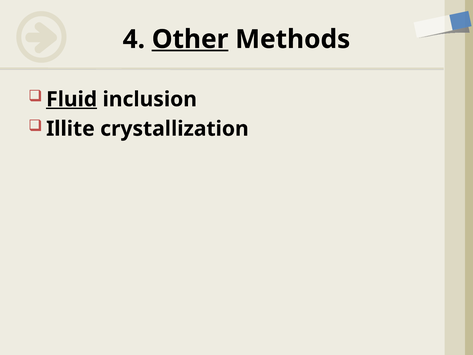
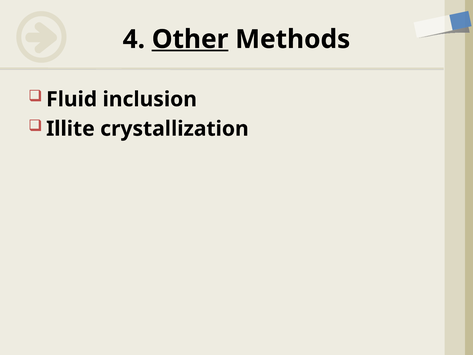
Fluid underline: present -> none (72, 99)
